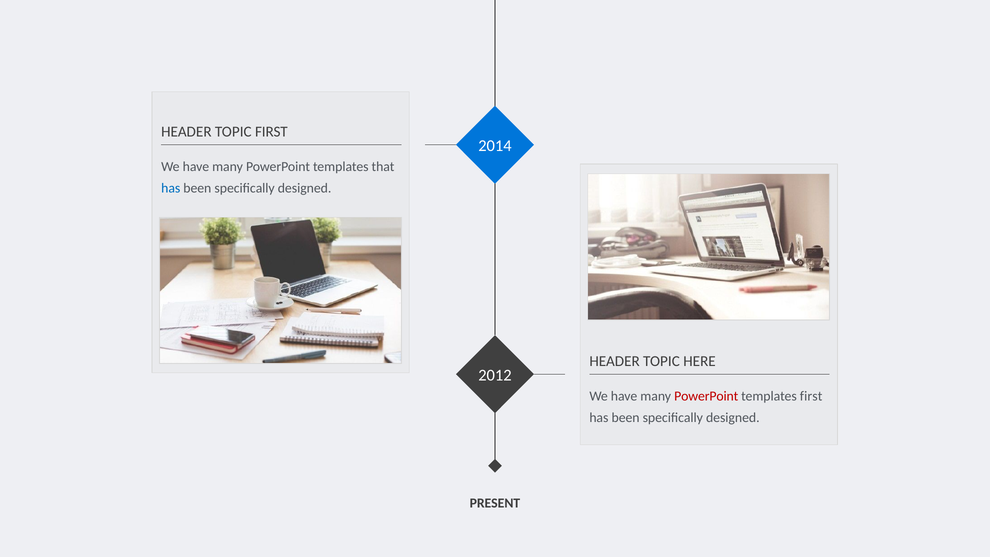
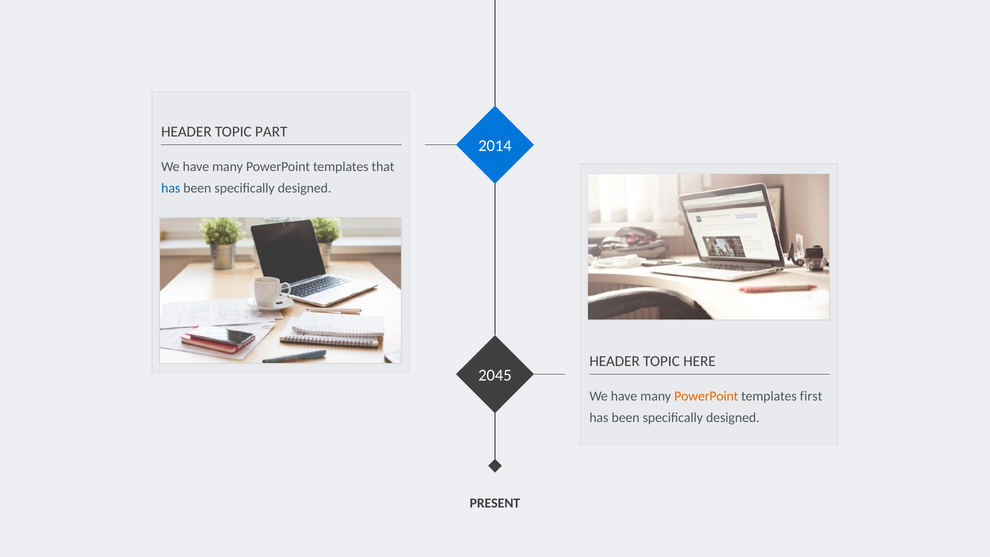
TOPIC FIRST: FIRST -> PART (271, 132)
2012: 2012 -> 2045 (495, 375)
PowerPoint colour: red -> orange (706, 396)
